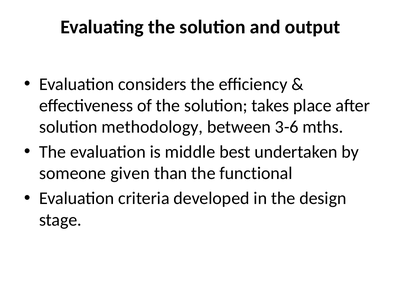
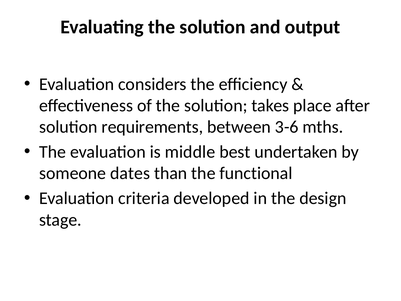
methodology: methodology -> requirements (152, 127)
given: given -> dates (130, 173)
